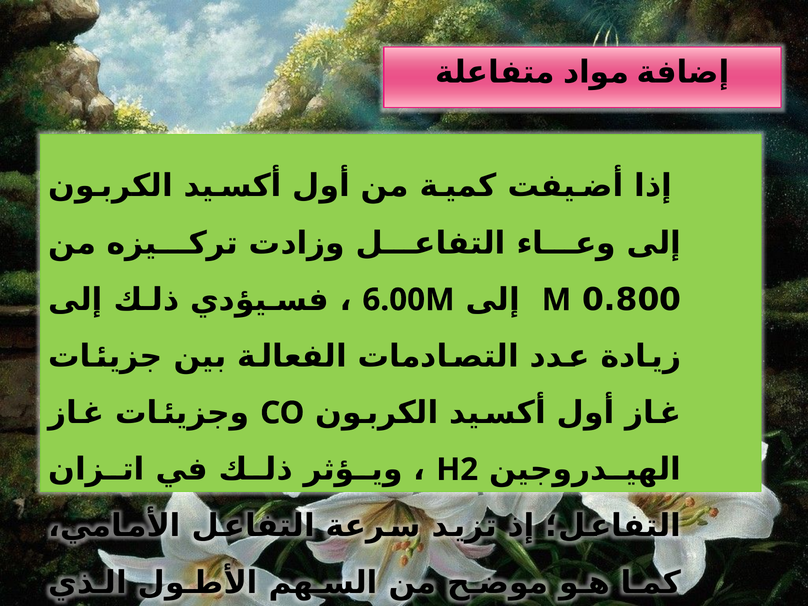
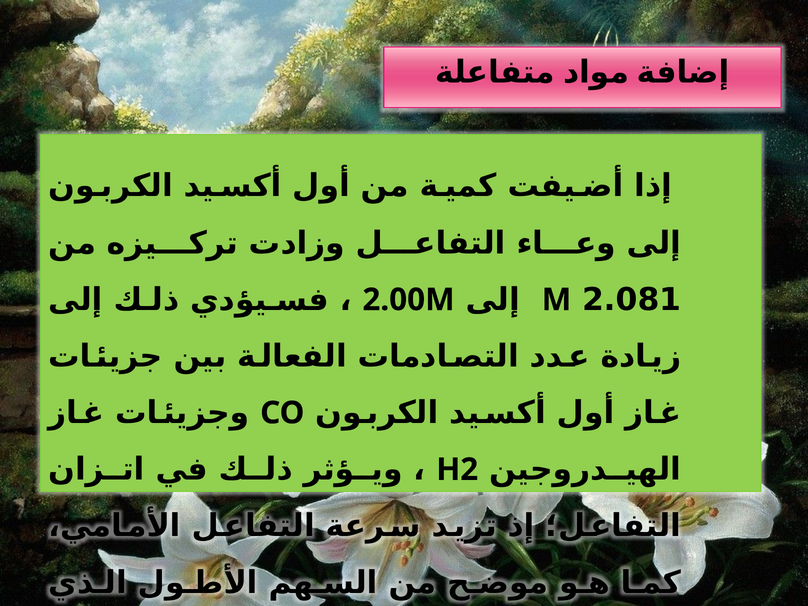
0.800: 0.800 -> 2.081 (632, 300)
6.00M: 6.00M -> 2.00M (409, 300)
